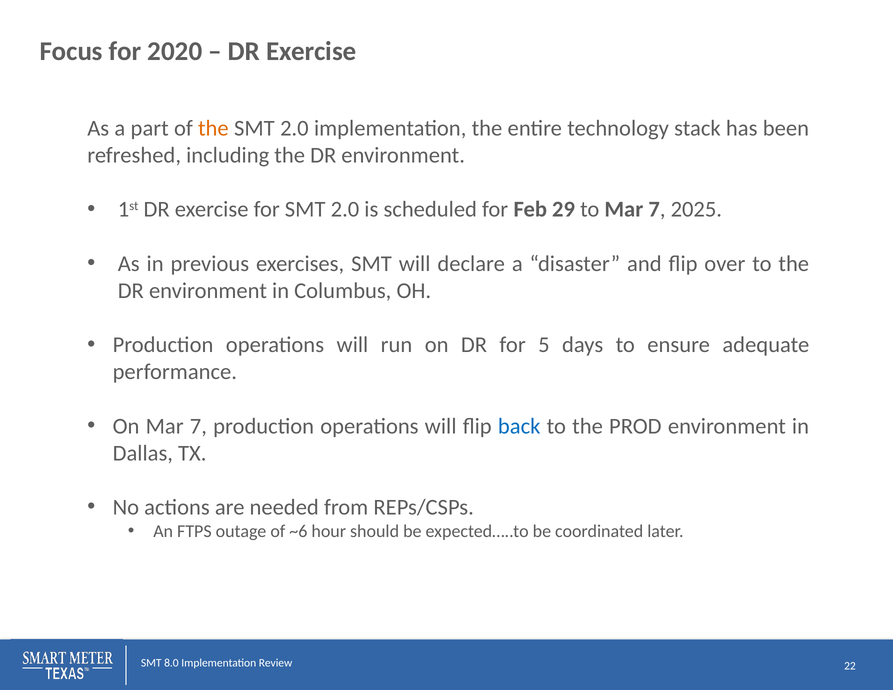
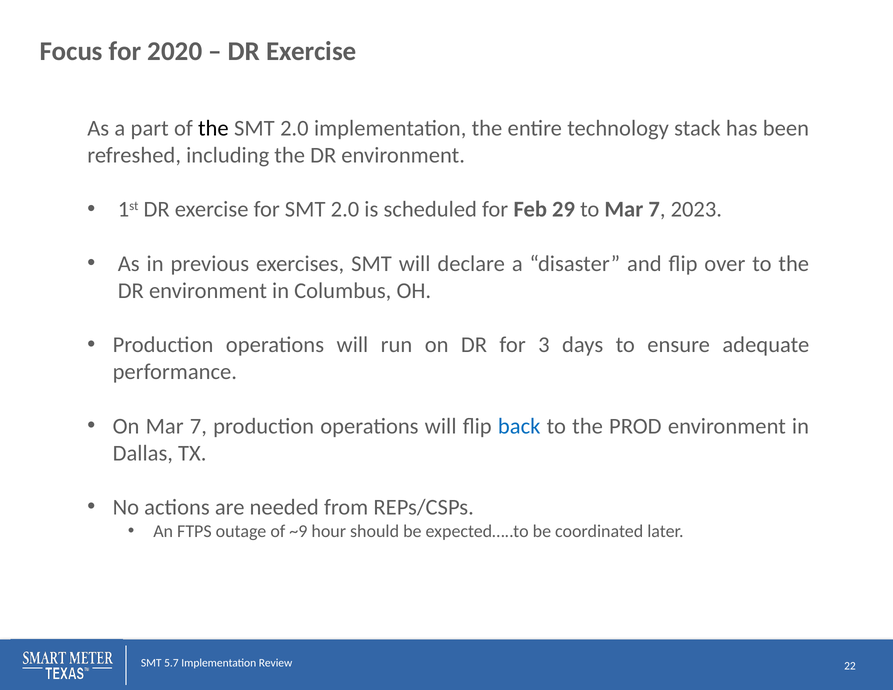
the colour: orange -> black (213, 128)
2025: 2025 -> 2023 (696, 210)
5: 5 -> 3 (544, 345)
~6: ~6 -> ~9 (298, 531)
8.0: 8.0 -> 5.7 (171, 663)
